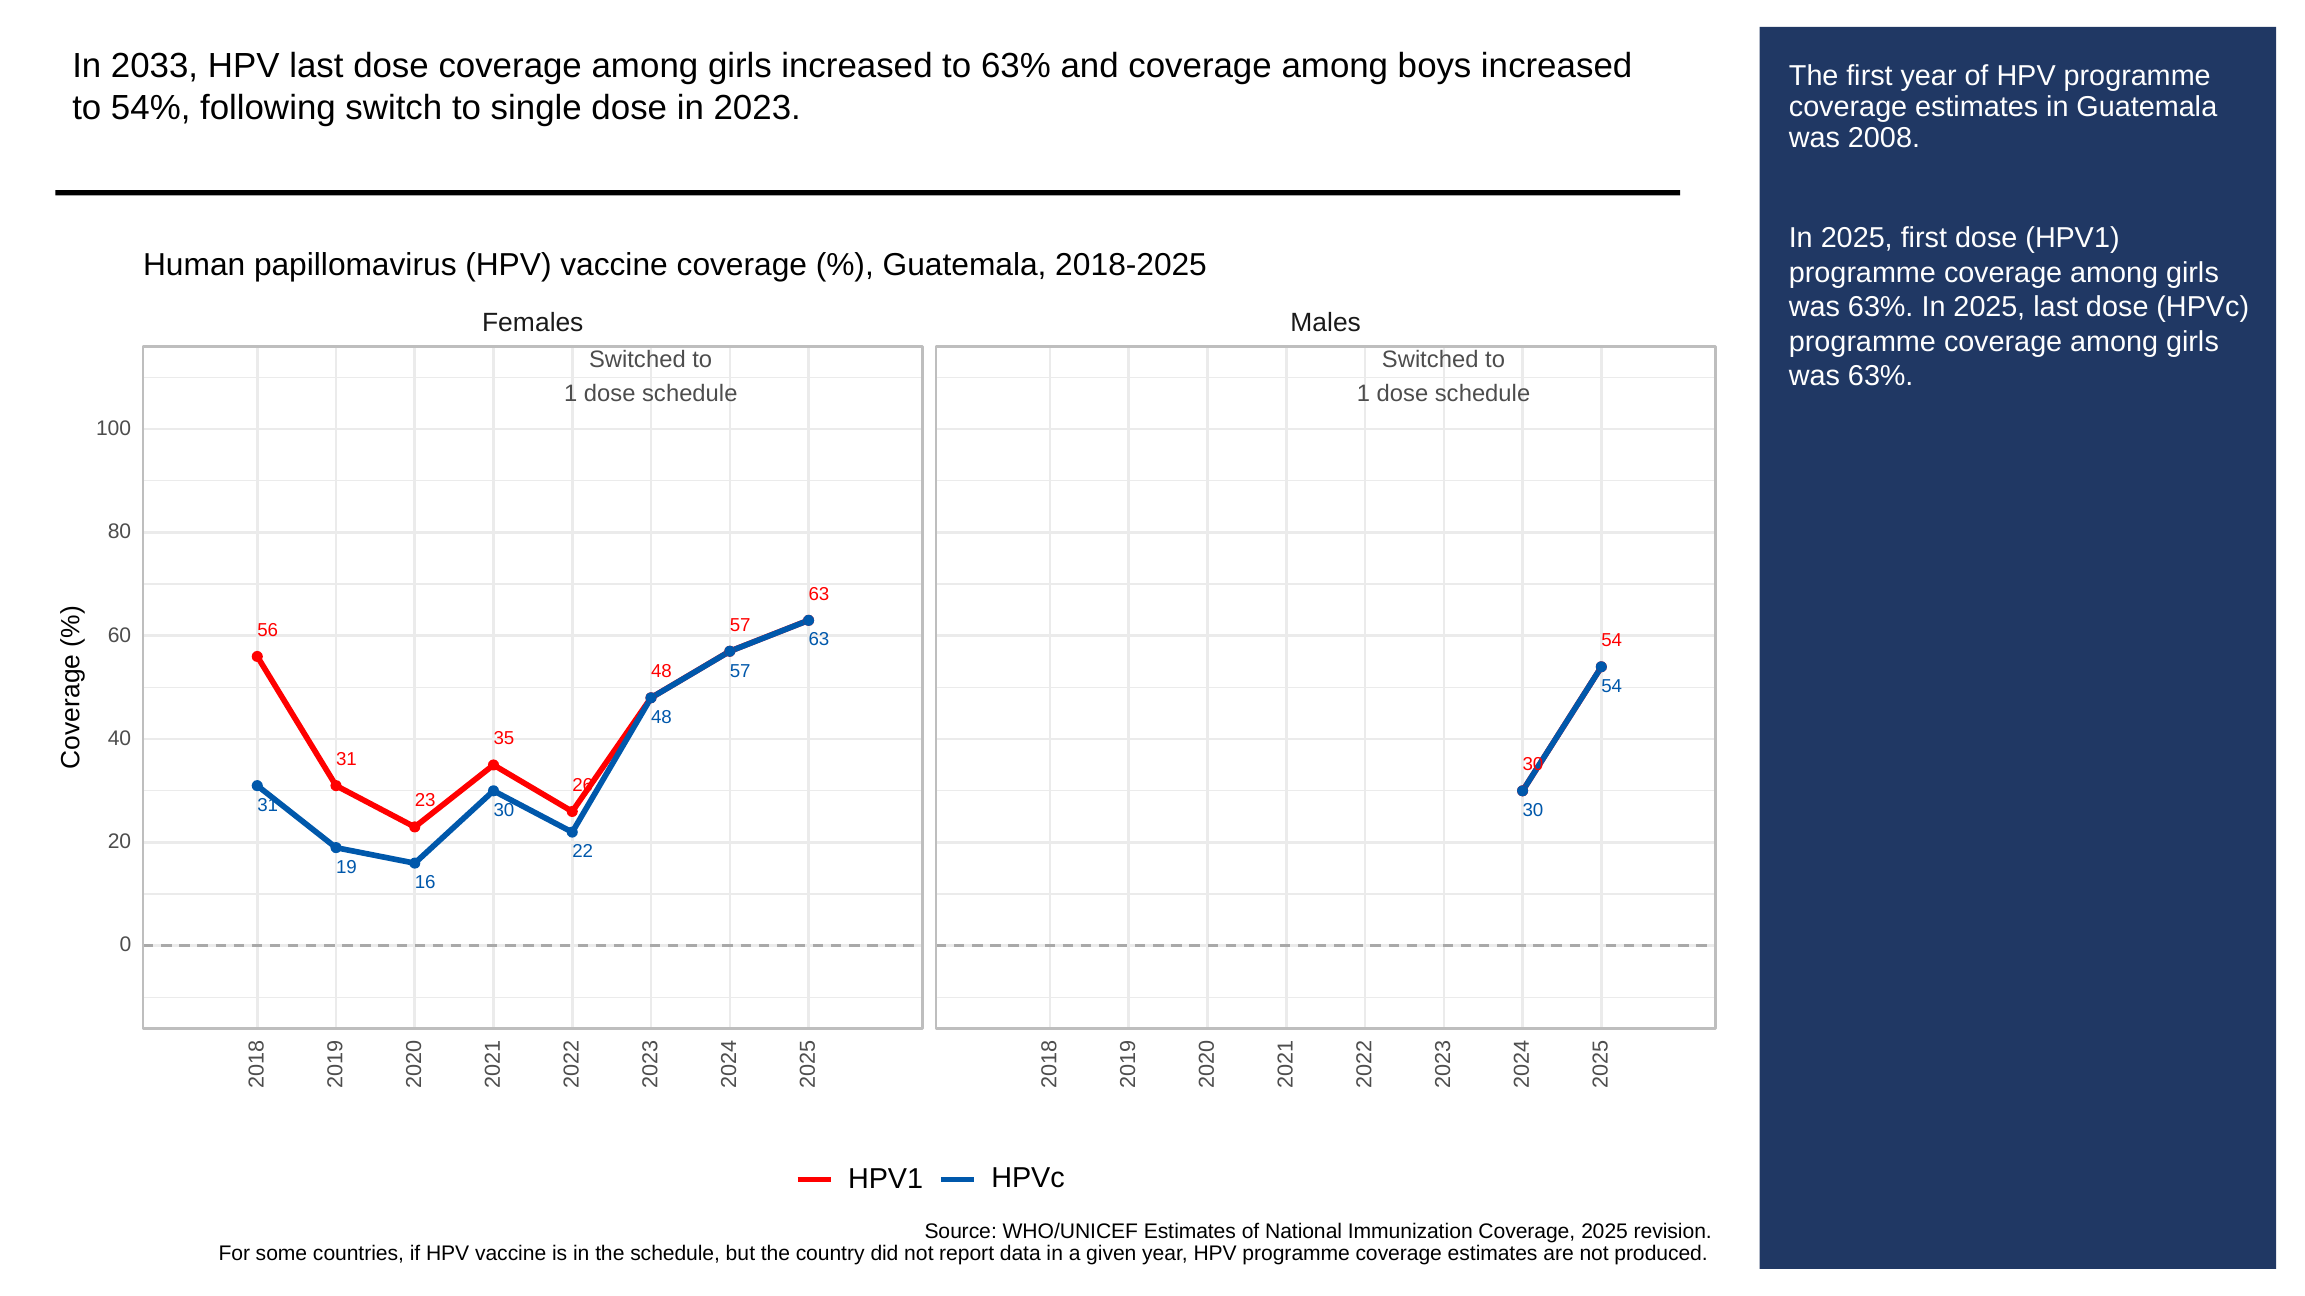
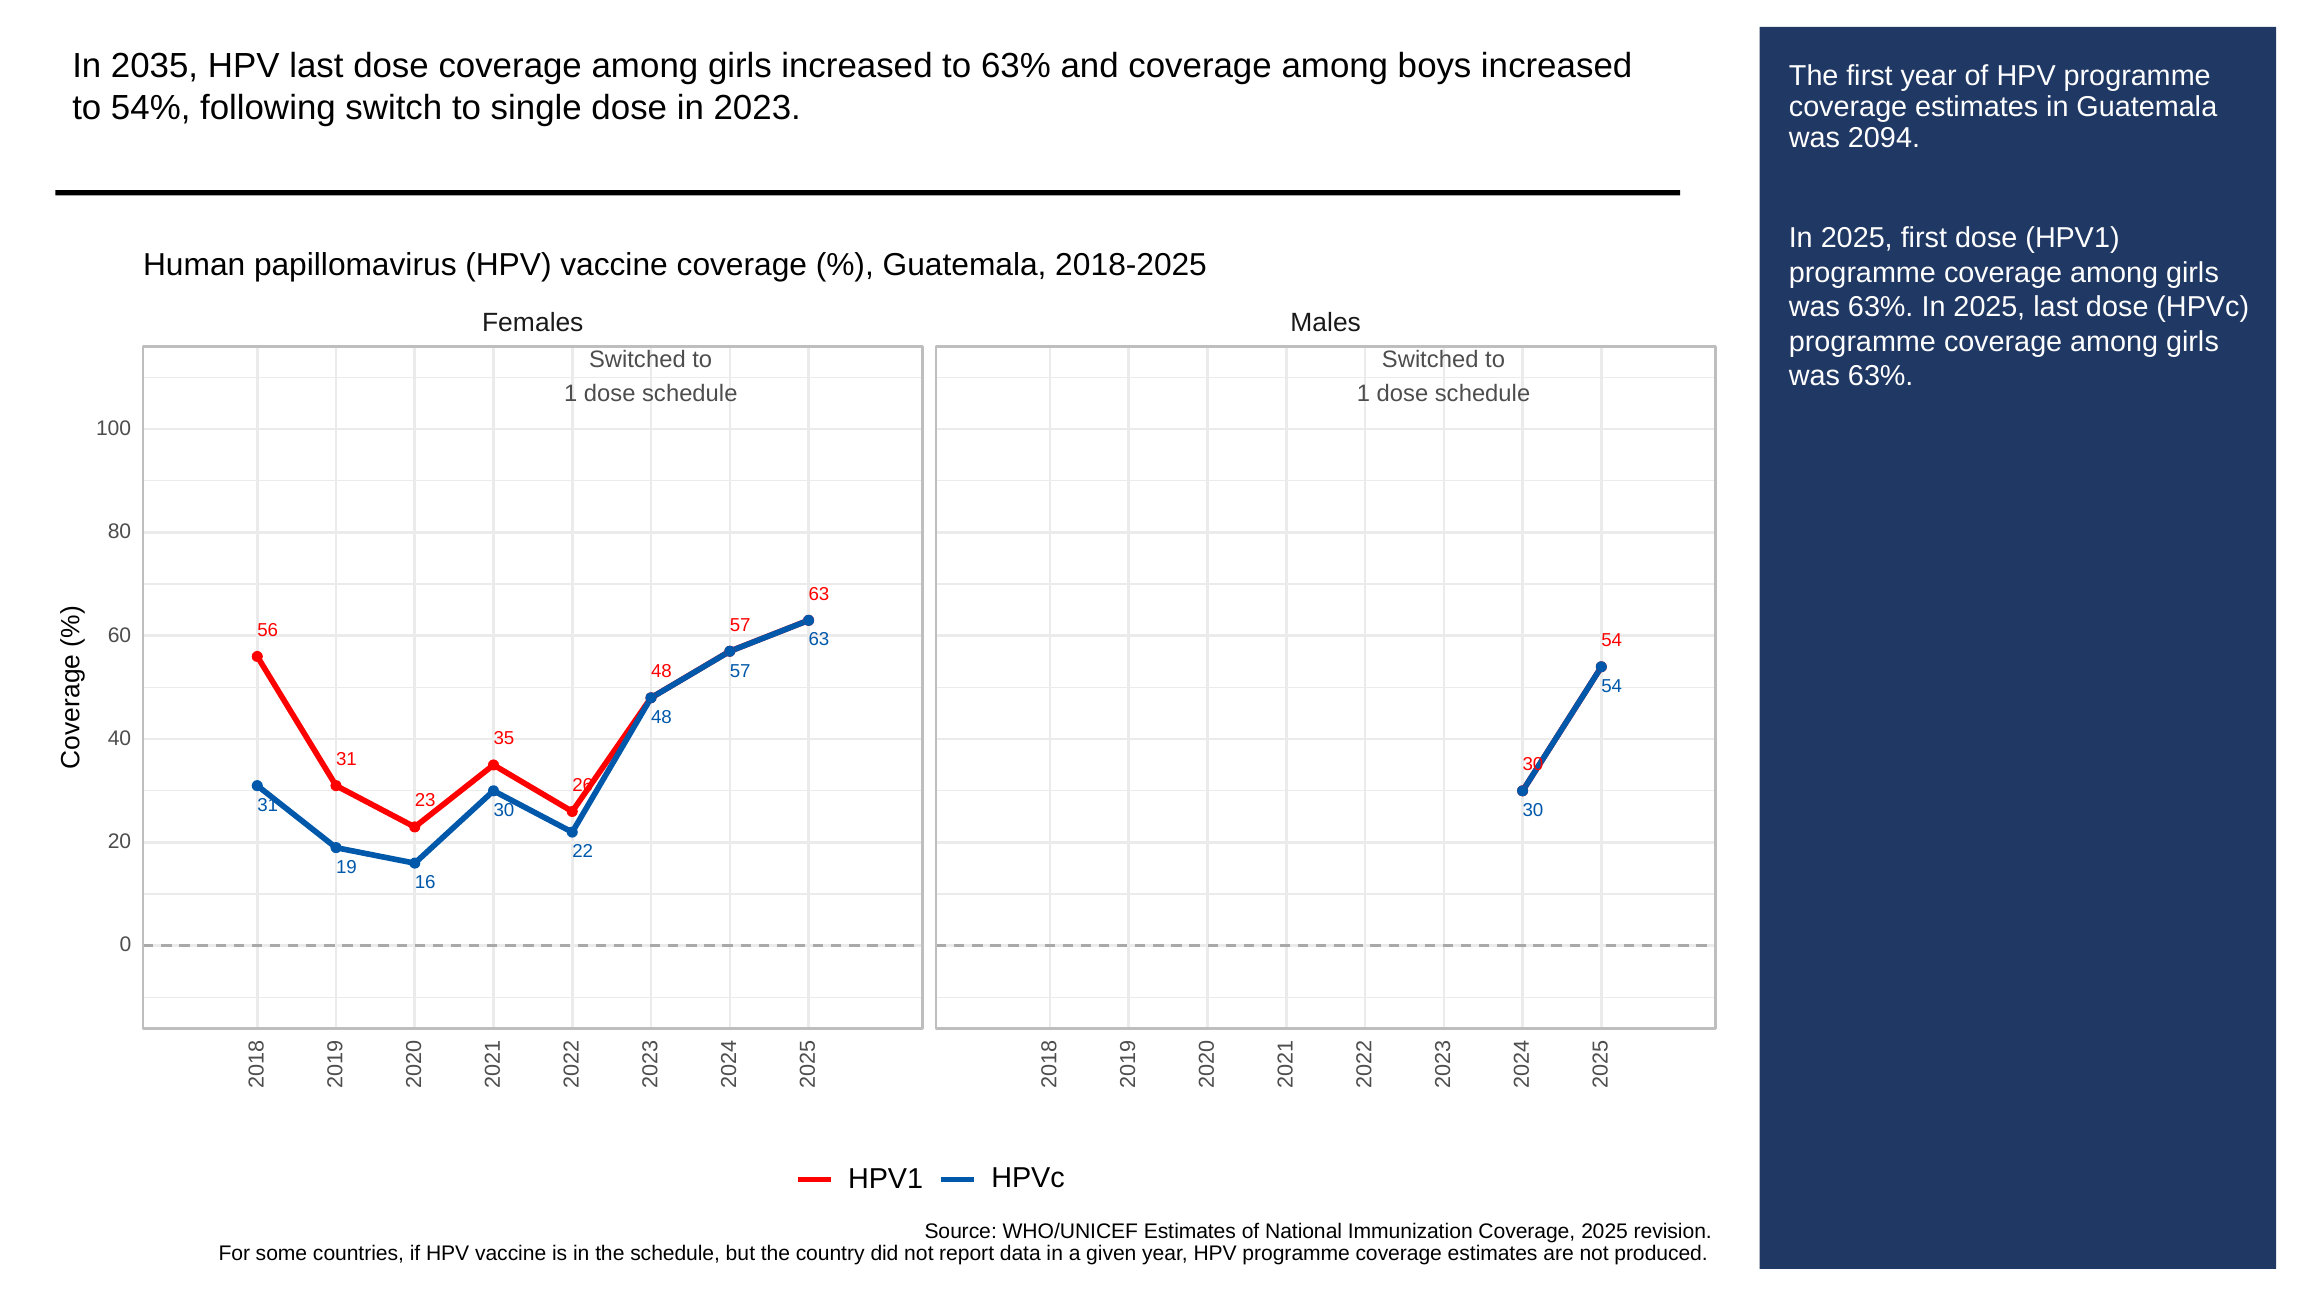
2033: 2033 -> 2035 (155, 66)
2008: 2008 -> 2094 (1884, 138)
